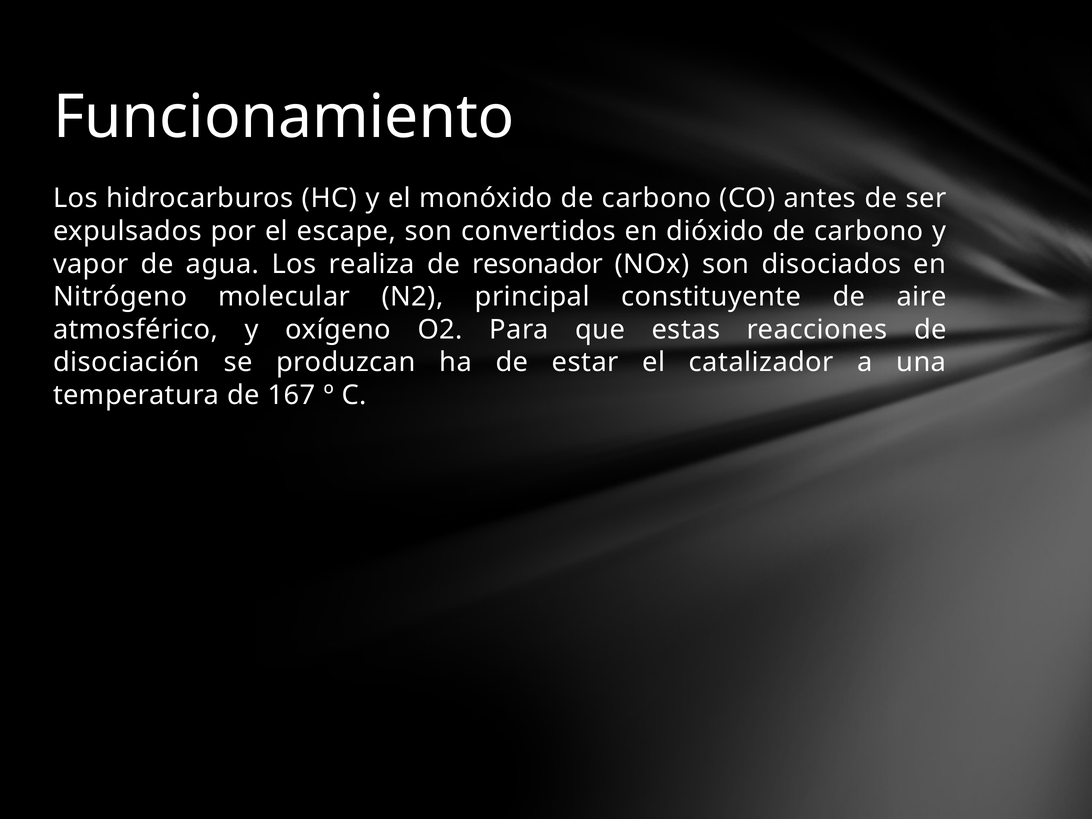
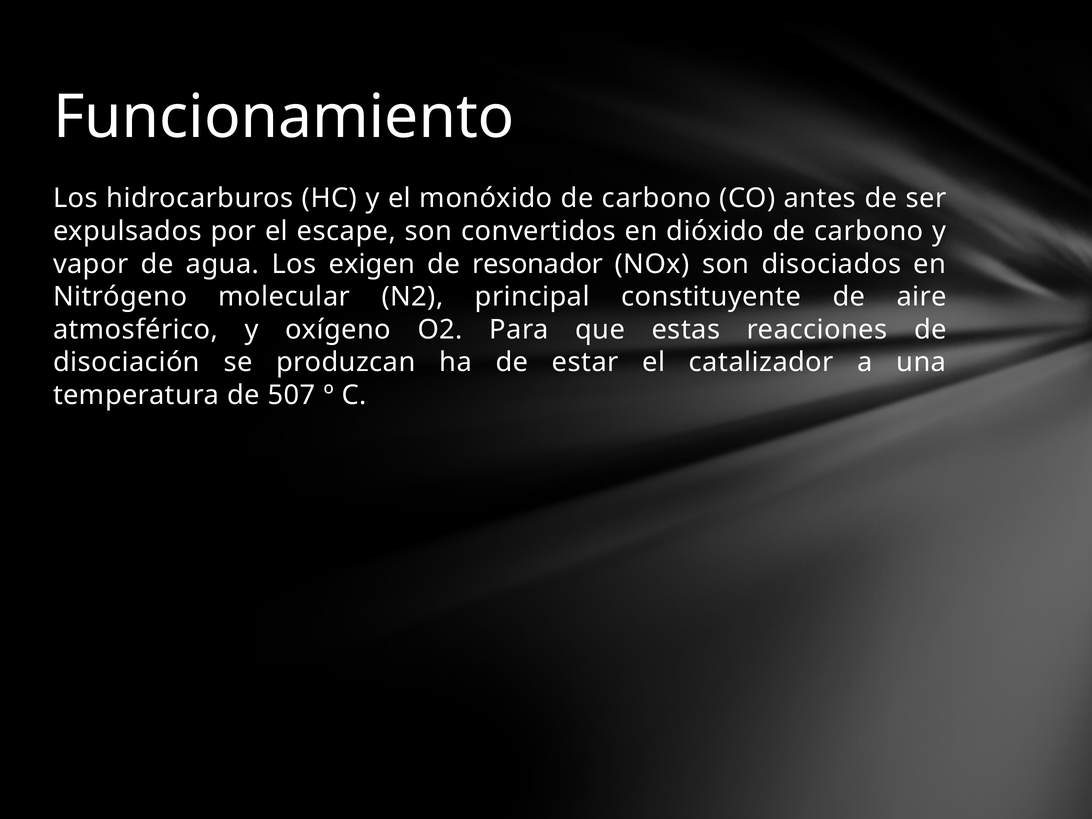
realiza: realiza -> exigen (372, 264)
167: 167 -> 507 (292, 395)
